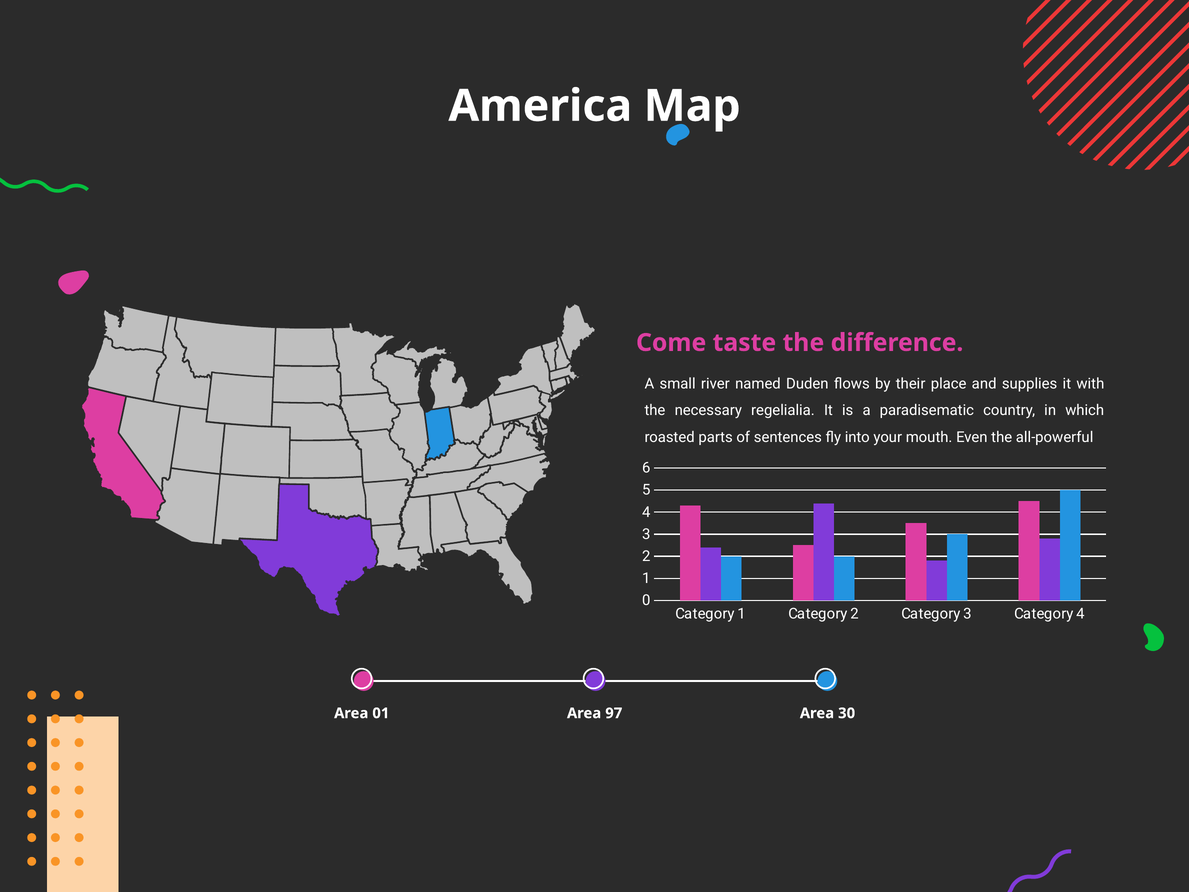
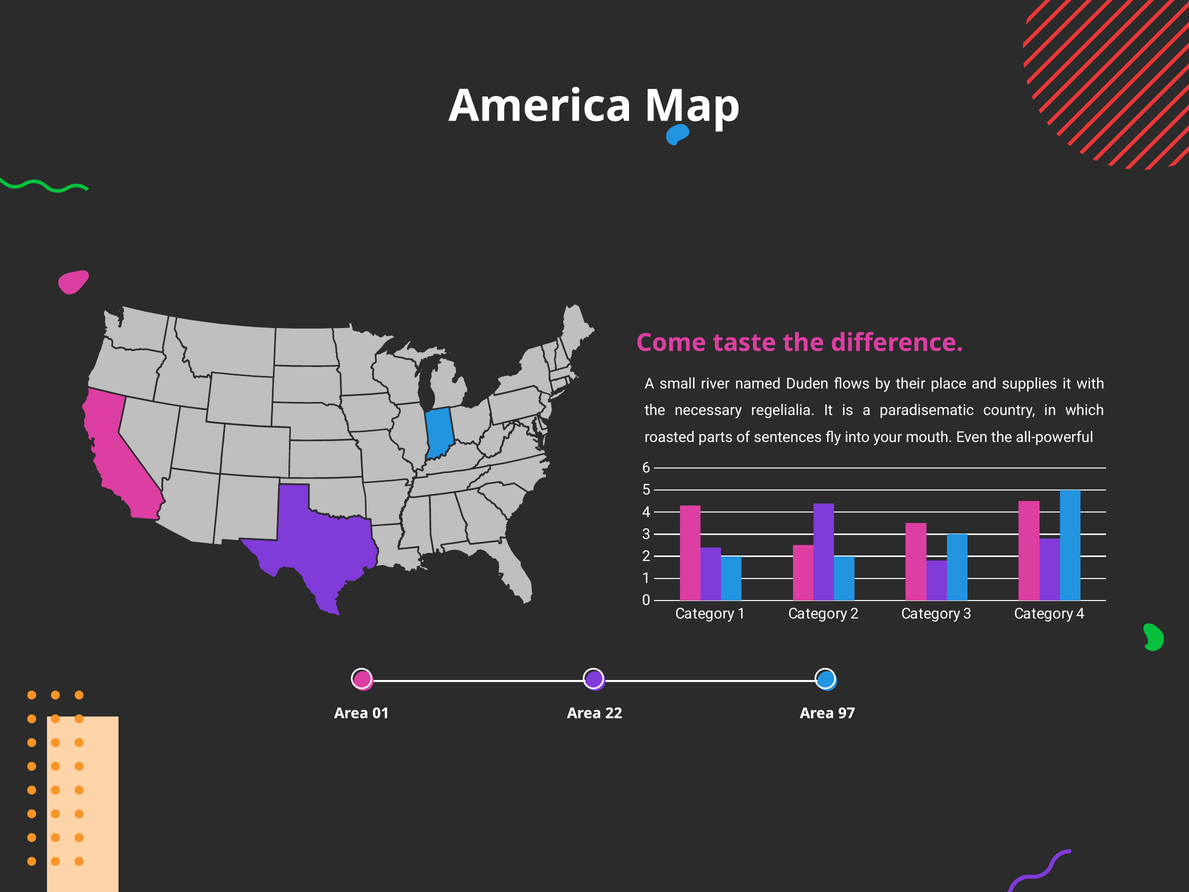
97: 97 -> 22 (614, 713)
30: 30 -> 97 (847, 713)
